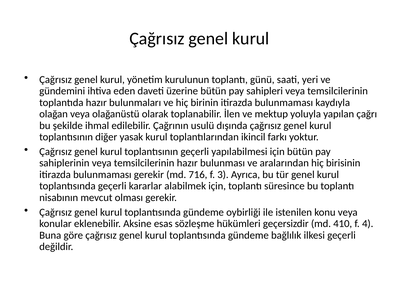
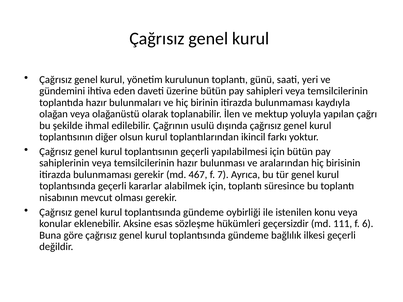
yasak: yasak -> olsun (131, 137)
716: 716 -> 467 (198, 175)
3: 3 -> 7 (223, 175)
410: 410 -> 111 (343, 224)
4: 4 -> 6 (368, 224)
